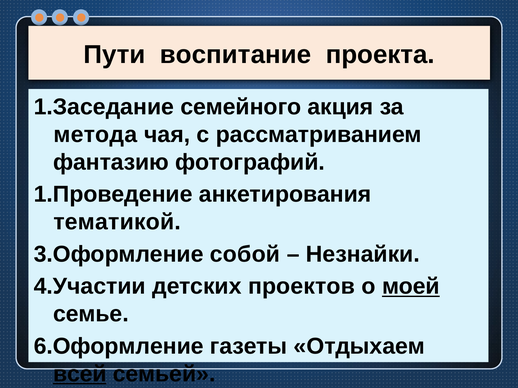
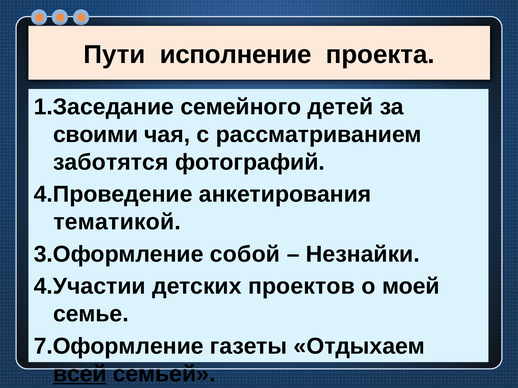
воспитание: воспитание -> исполнение (236, 55)
акция: акция -> детей (340, 107)
метода: метода -> своими (96, 135)
фантазию: фантазию -> заботятся (111, 162)
1.Проведение: 1.Проведение -> 4.Проведение (113, 195)
моей underline: present -> none (411, 287)
6.Оформление: 6.Оформление -> 7.Оформление (119, 347)
